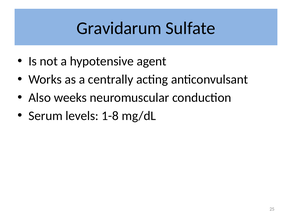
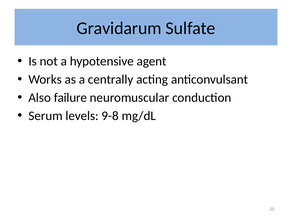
weeks: weeks -> failure (70, 98)
1-8: 1-8 -> 9-8 (110, 116)
